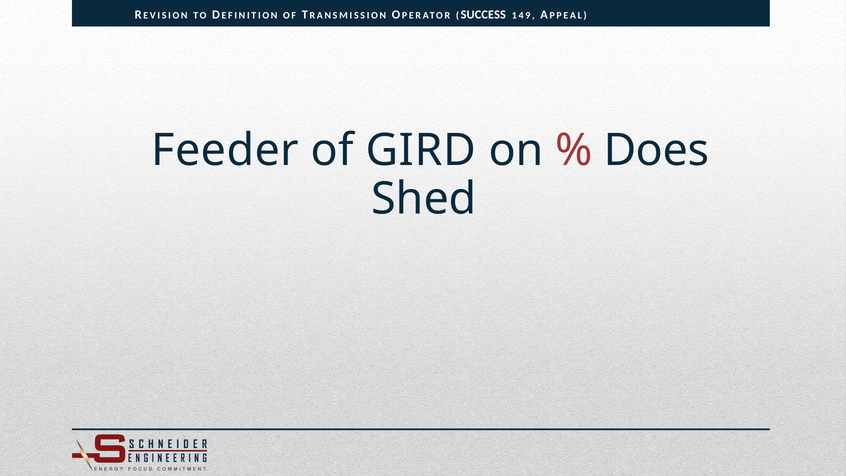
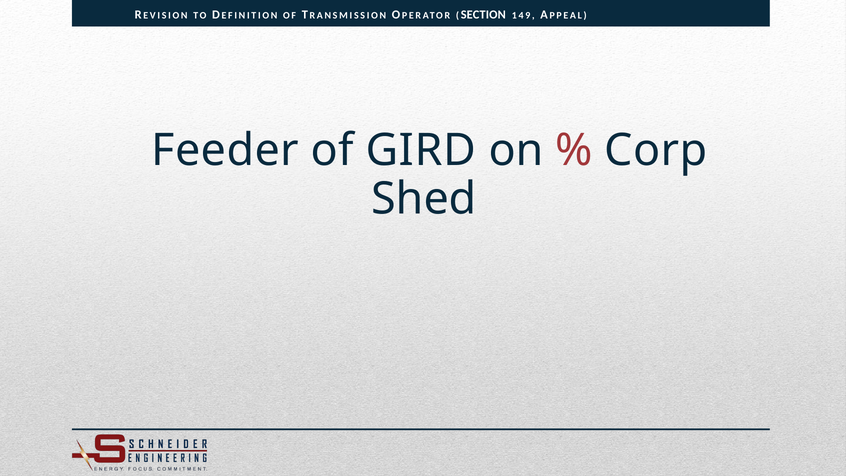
SUCCESS: SUCCESS -> SECTION (483, 15)
Does: Does -> Corp (656, 150)
